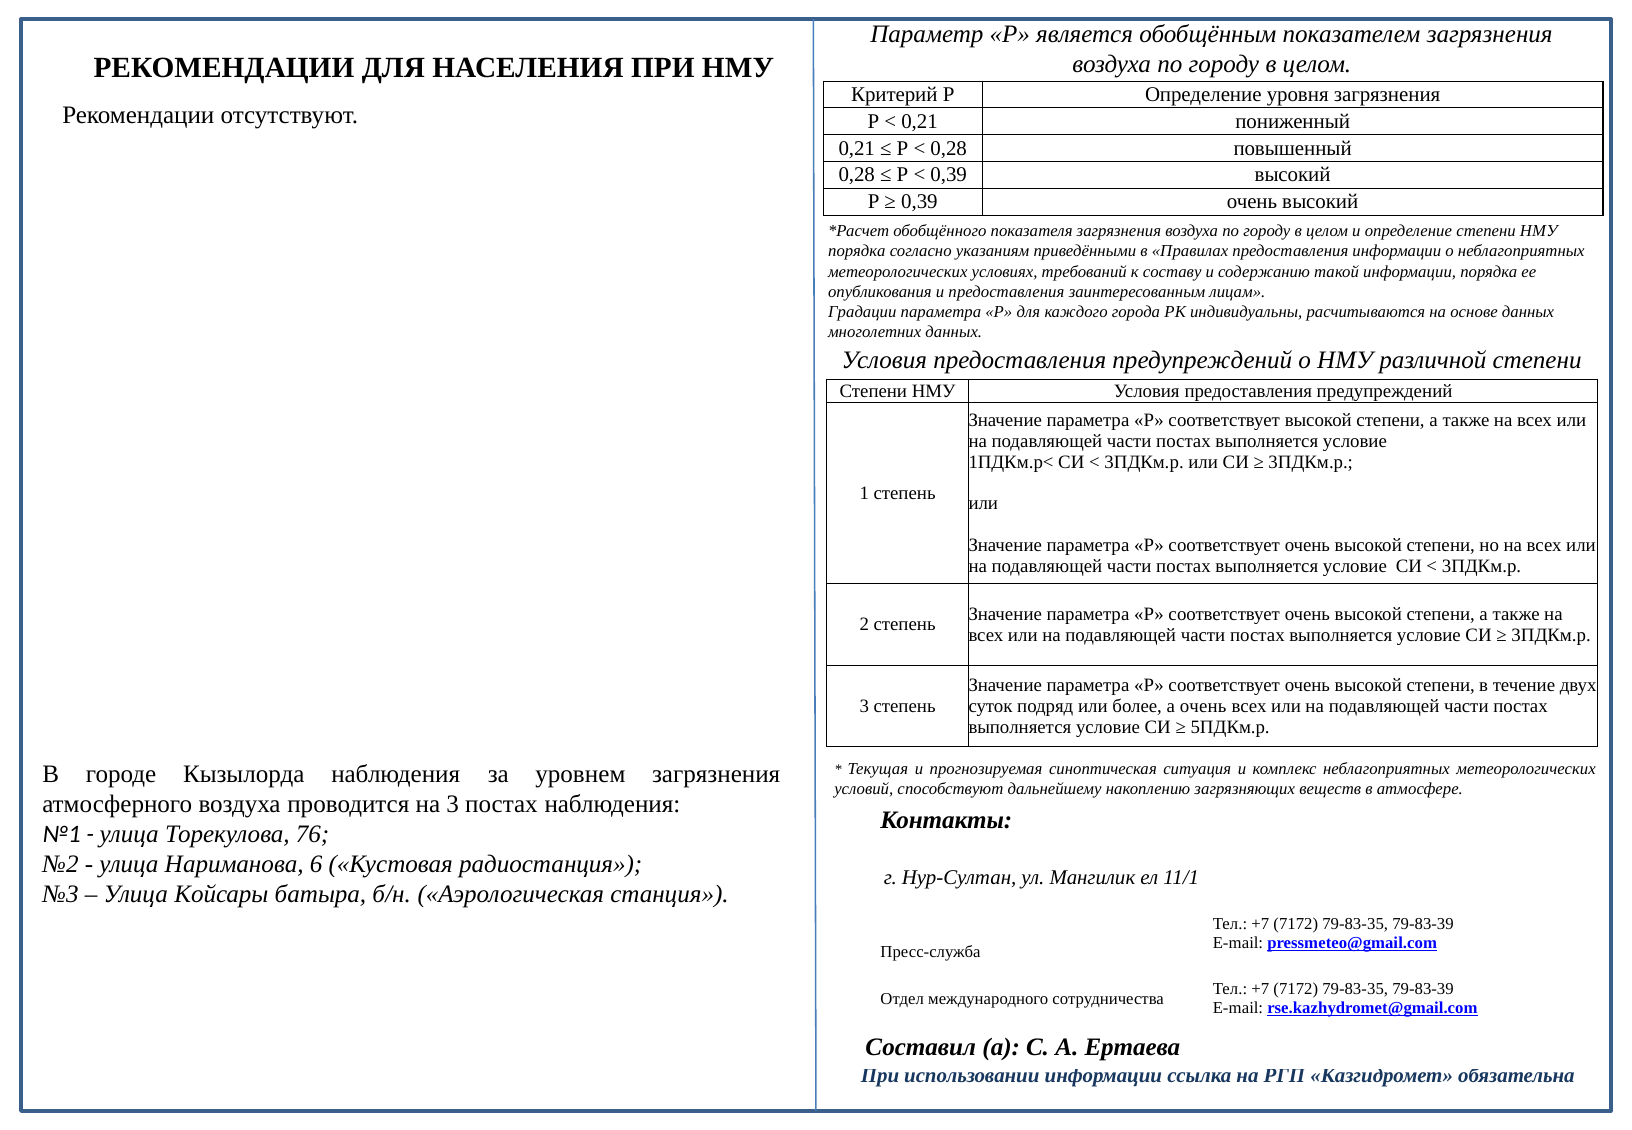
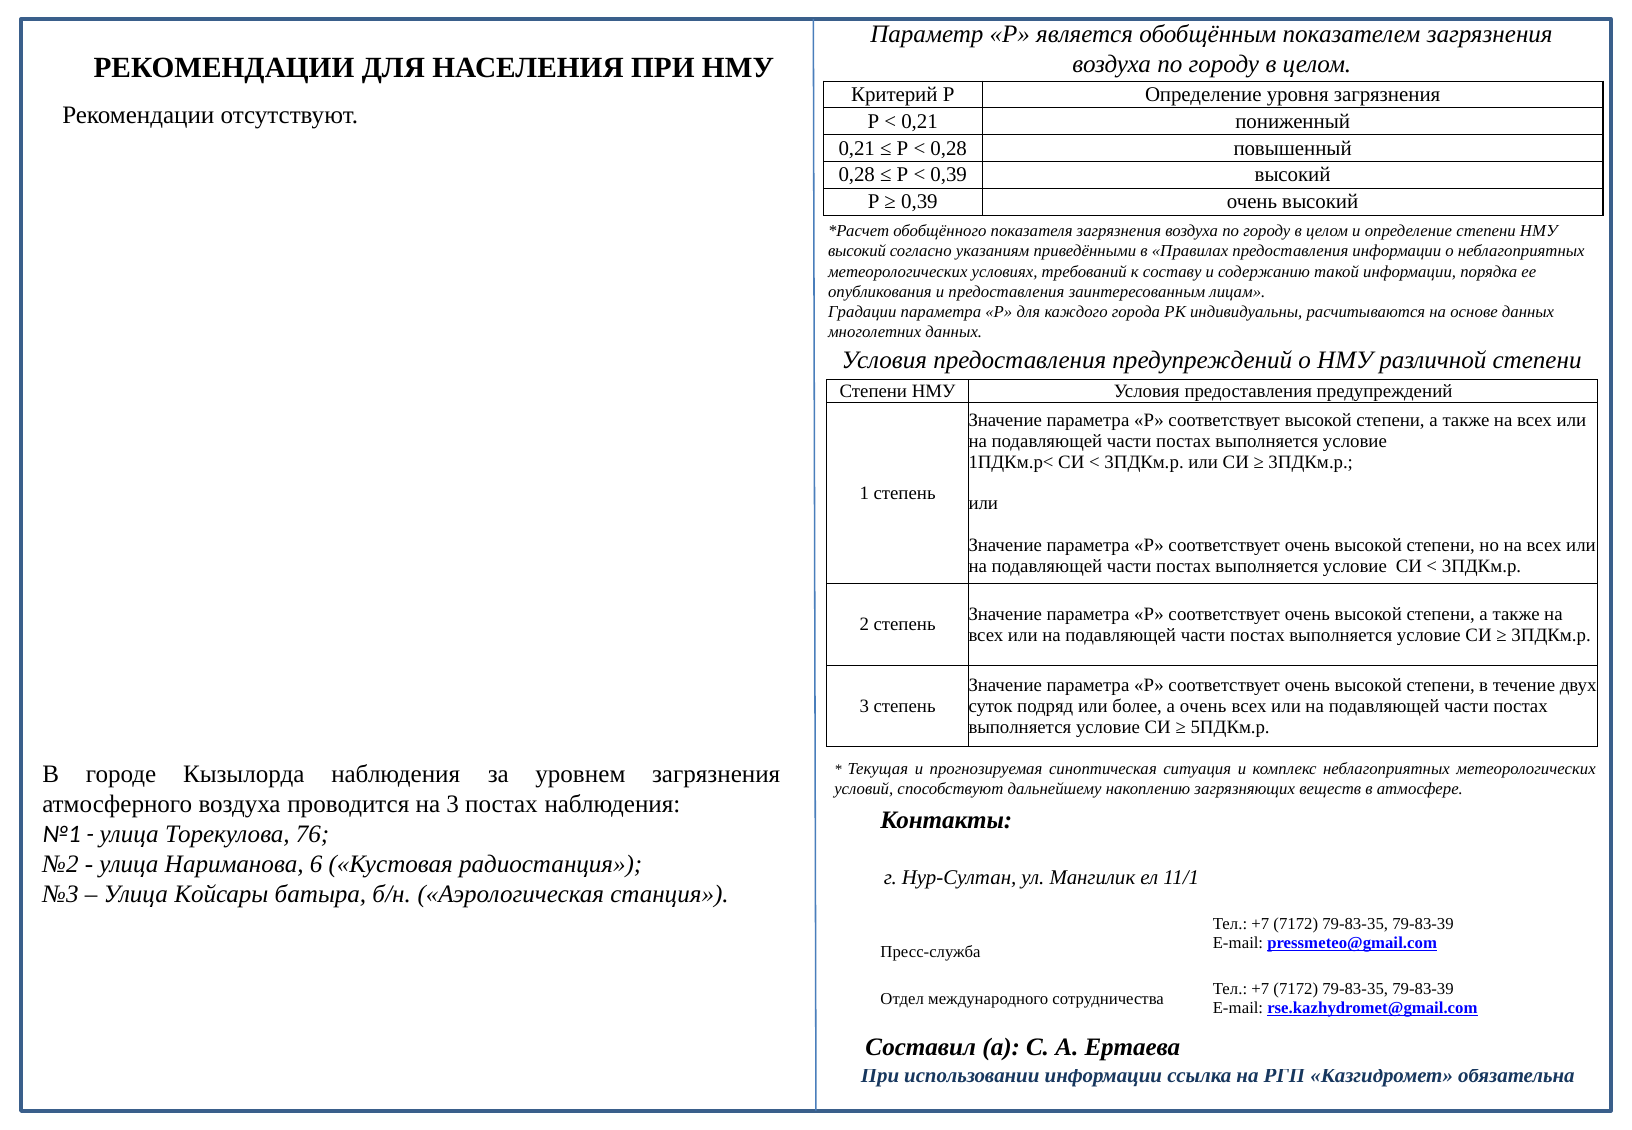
порядка: порядка -> высокий (857, 251)
